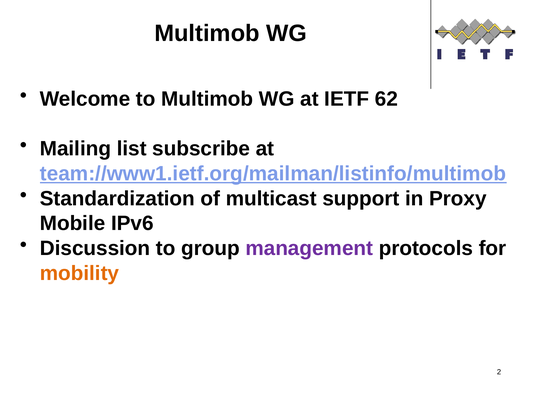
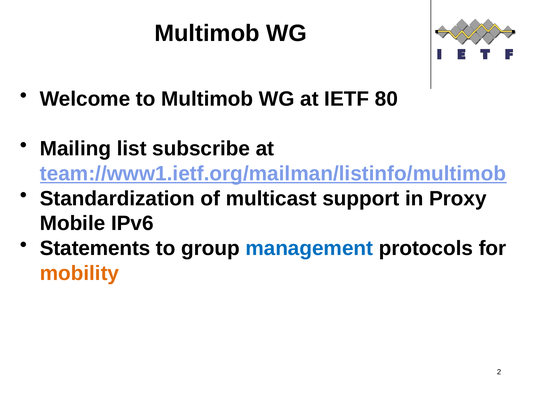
62: 62 -> 80 (386, 99)
Discussion: Discussion -> Statements (95, 248)
management colour: purple -> blue (309, 248)
